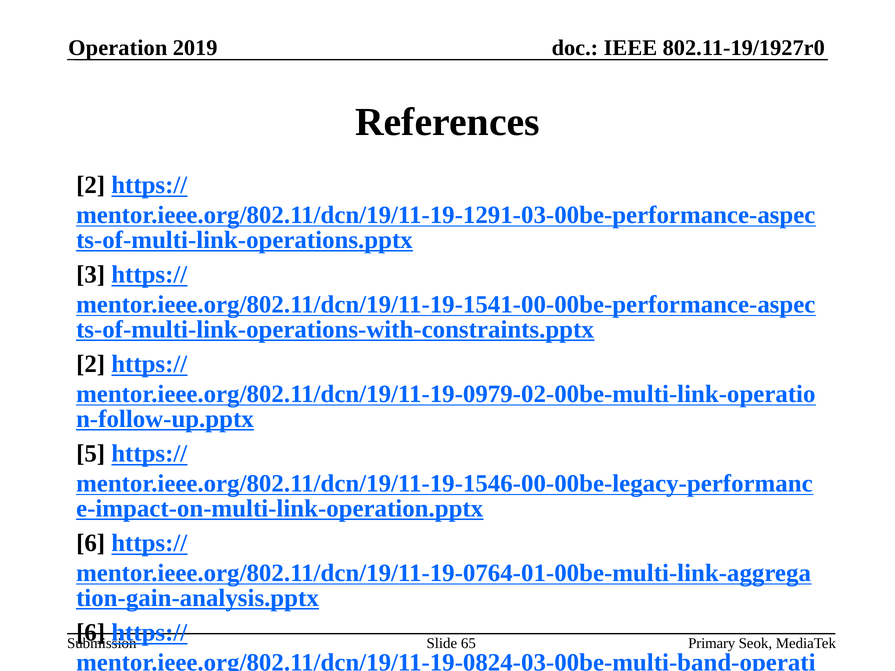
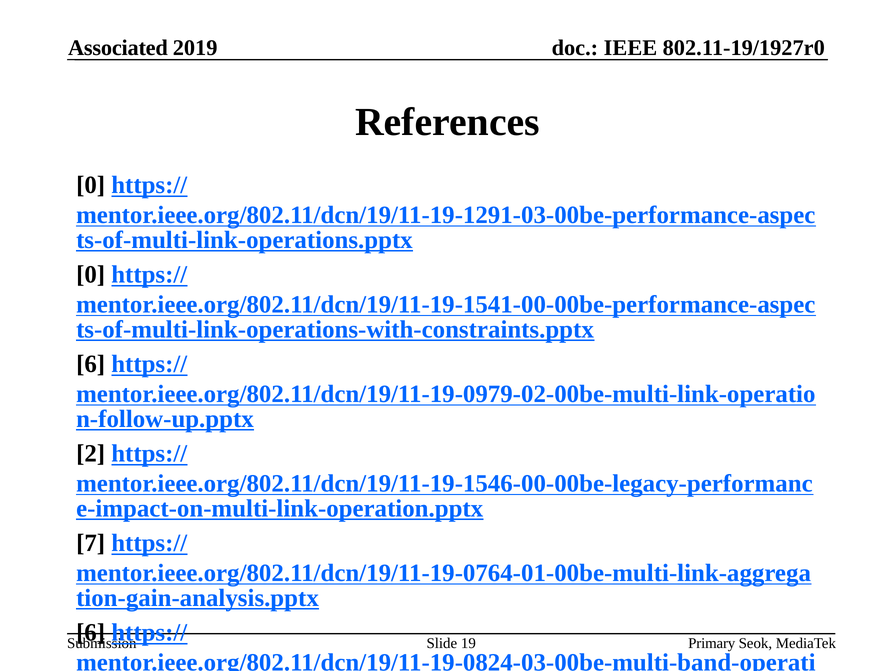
Operation: Operation -> Associated (118, 48)
2: 2 -> 0 (91, 185)
3: 3 -> 0 (91, 275)
2: 2 -> 6 (91, 364)
5: 5 -> 2 (91, 454)
6: 6 -> 7 (91, 543)
65: 65 -> 19 (468, 644)
